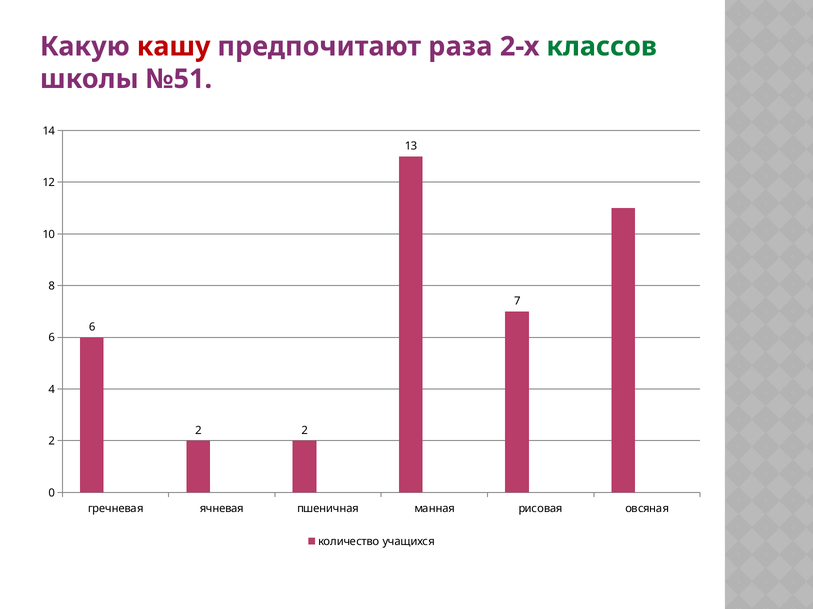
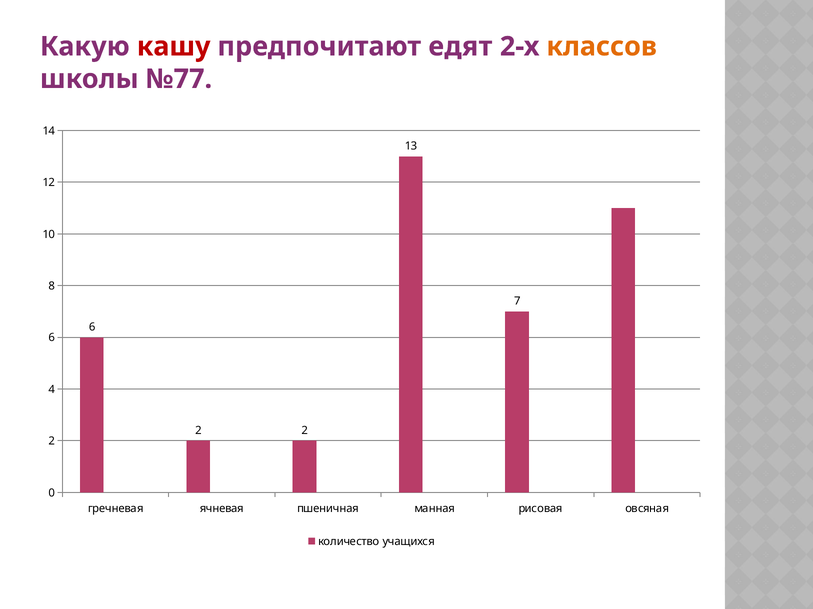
раза: раза -> едят (460, 47)
классов colour: green -> orange (602, 47)
№51: №51 -> №77 (179, 79)
